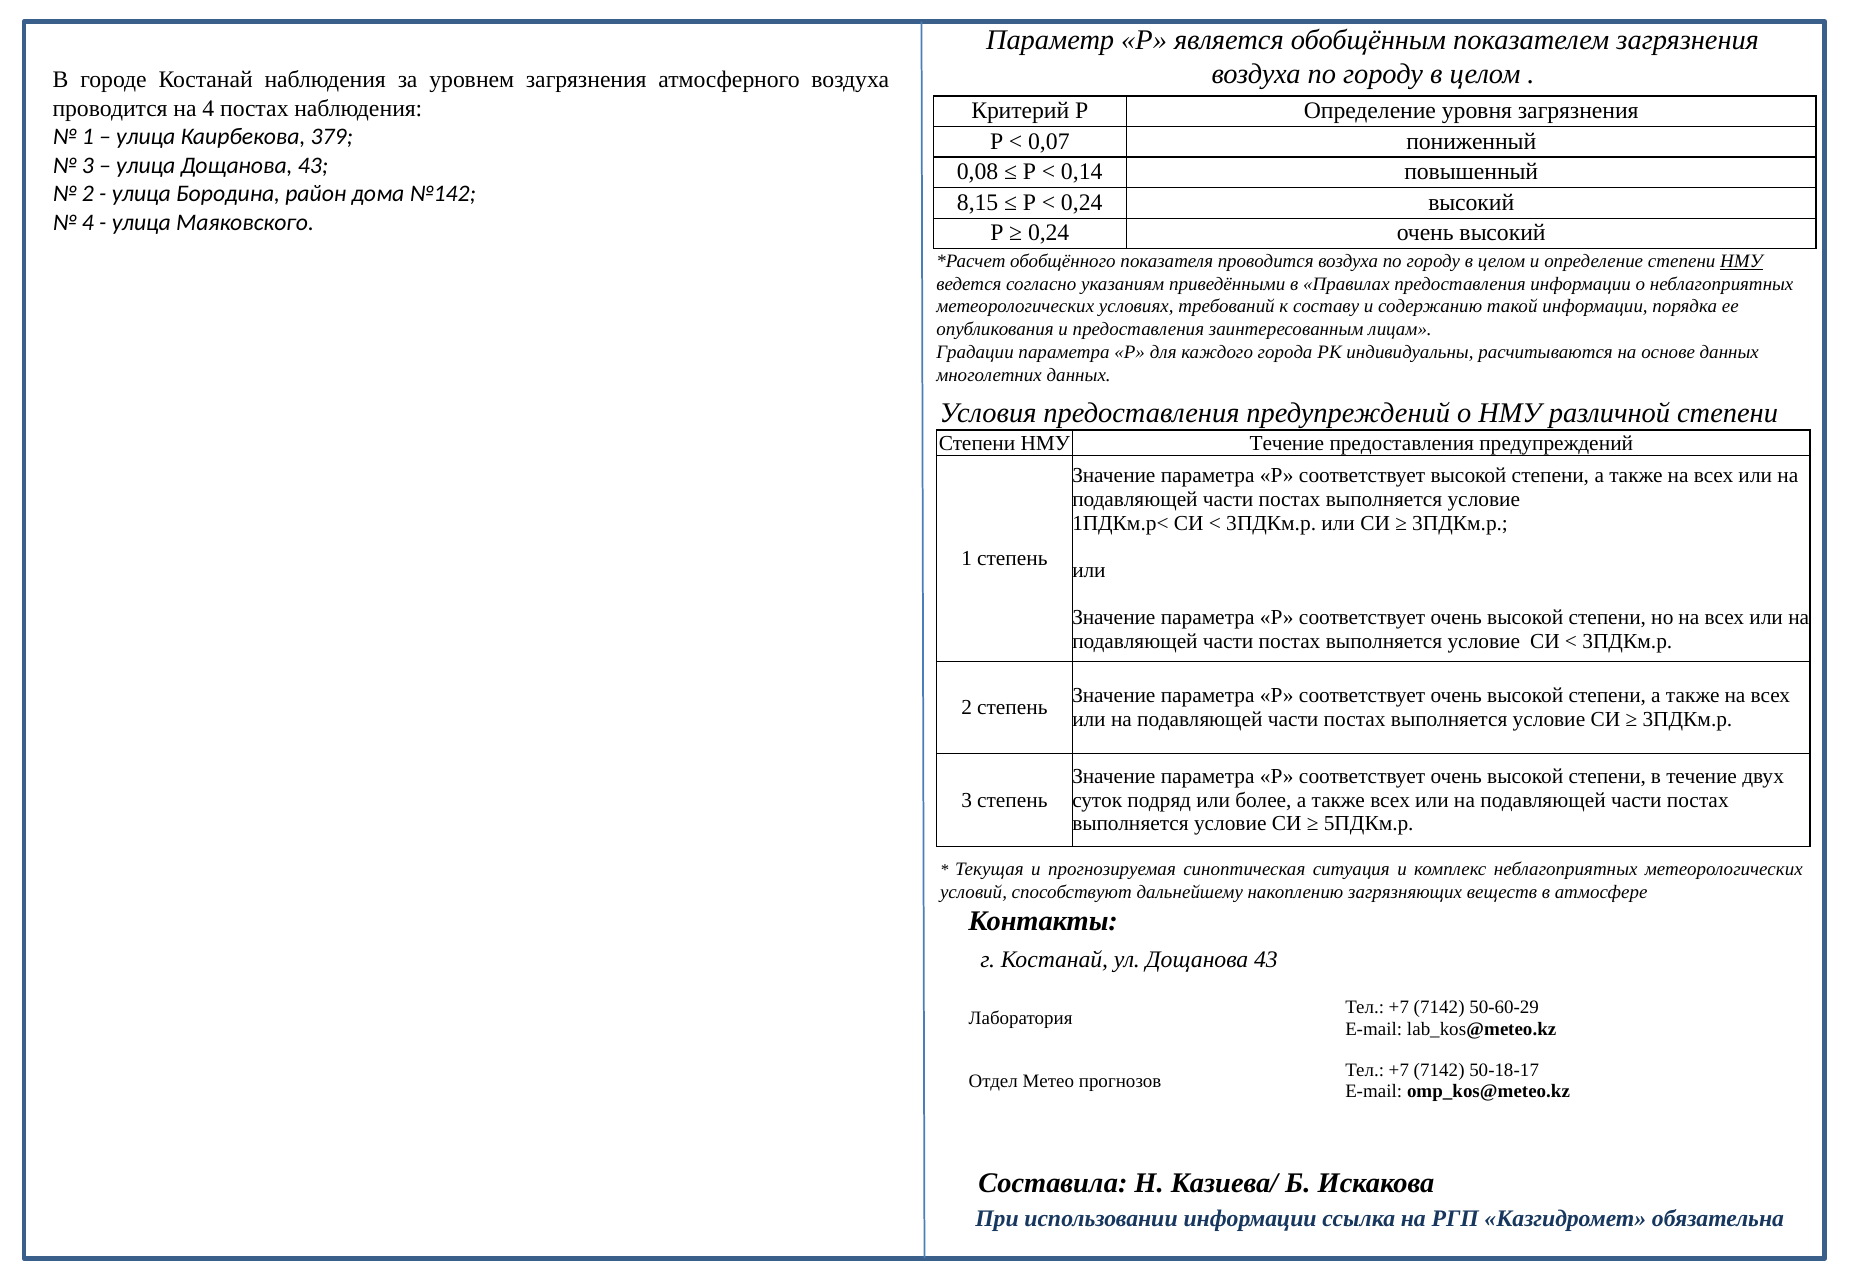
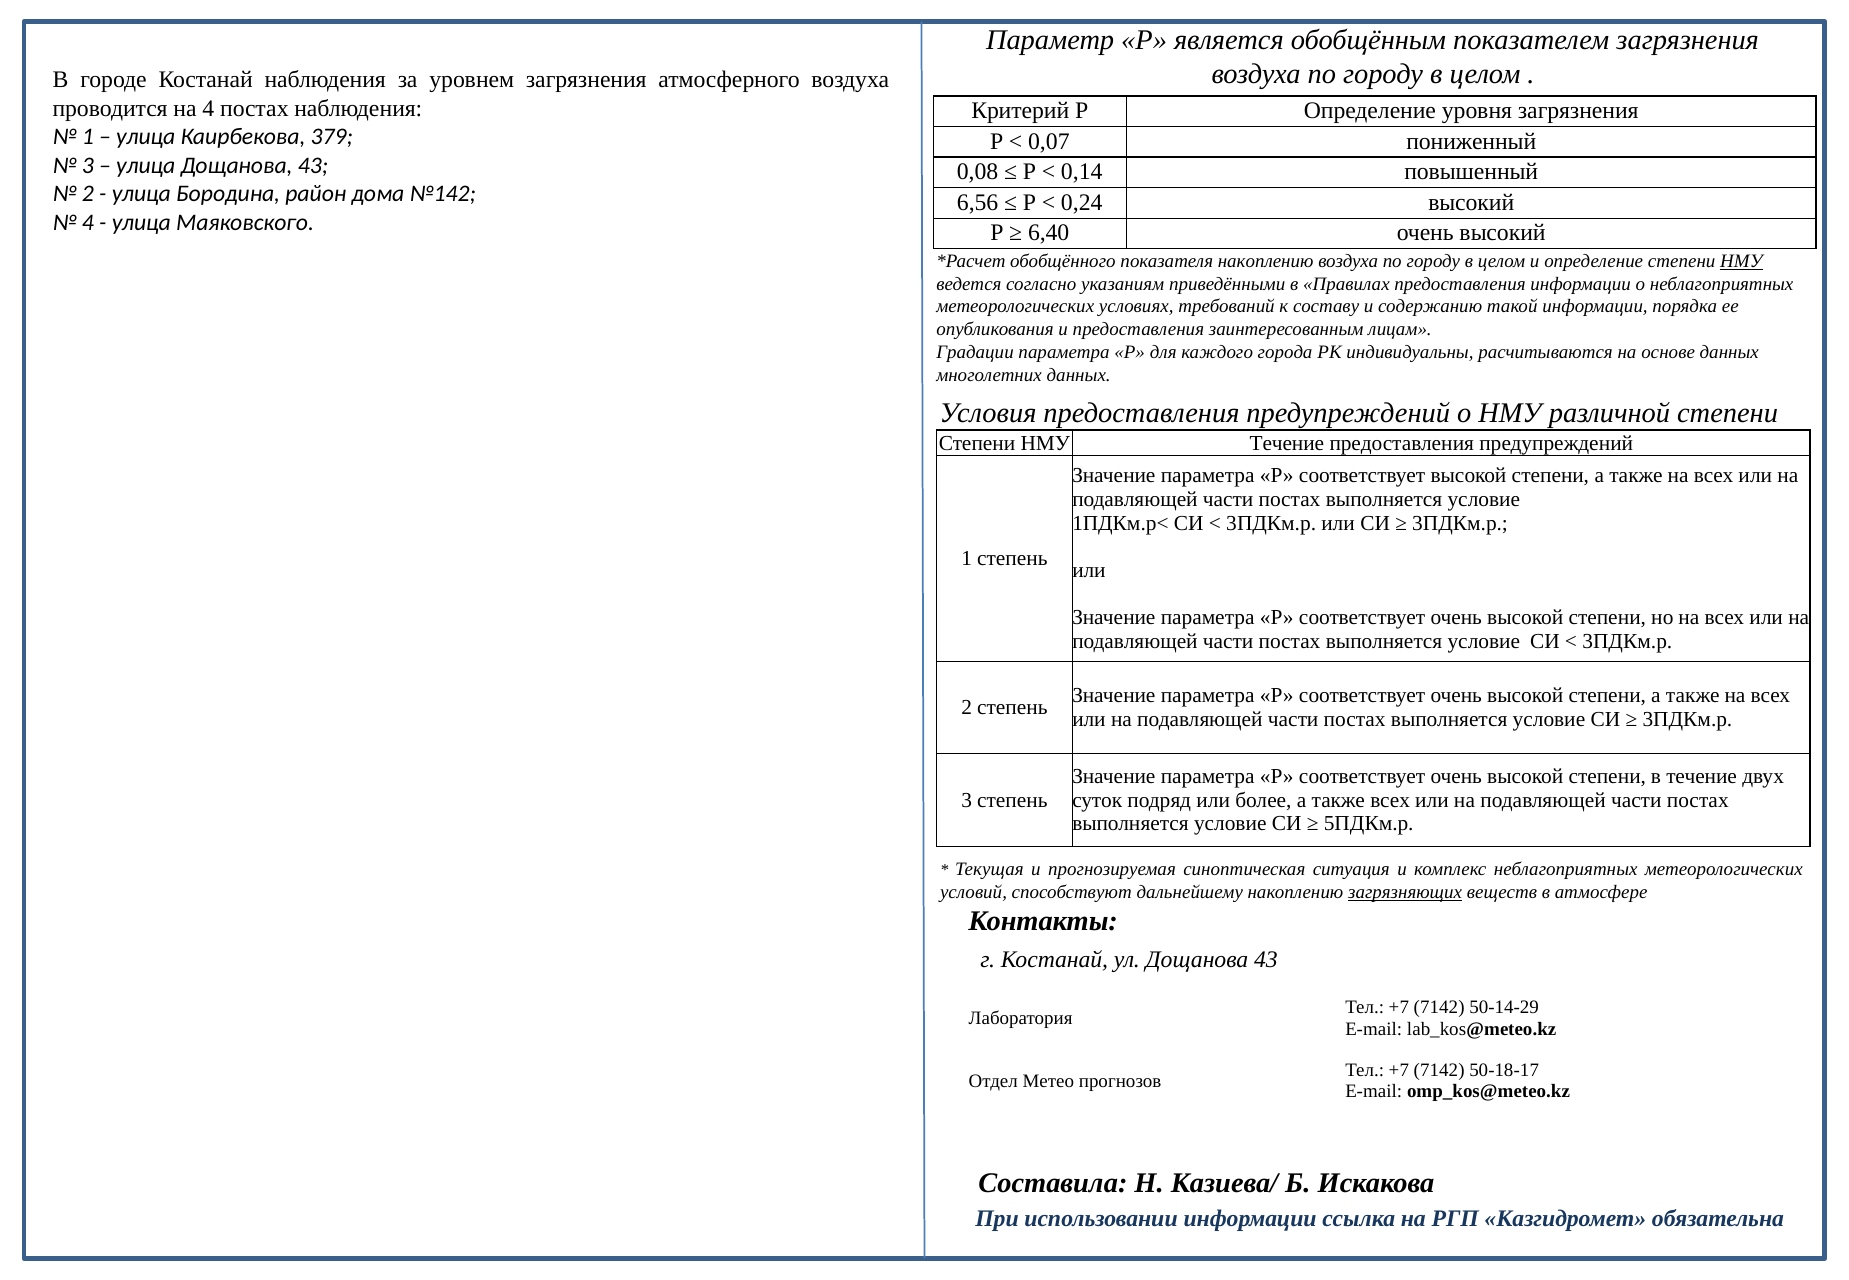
8,15: 8,15 -> 6,56 (978, 203)
0,24: 0,24 -> 6,40 (1049, 233)
показателя проводится: проводится -> накоплению (1266, 261)
загрязняющих underline: none -> present (1405, 892)
50-60-29: 50-60-29 -> 50-14-29 (1504, 1008)
